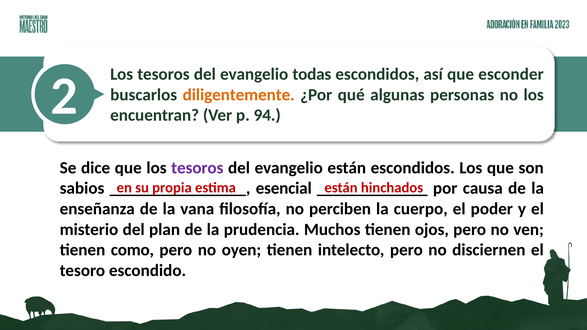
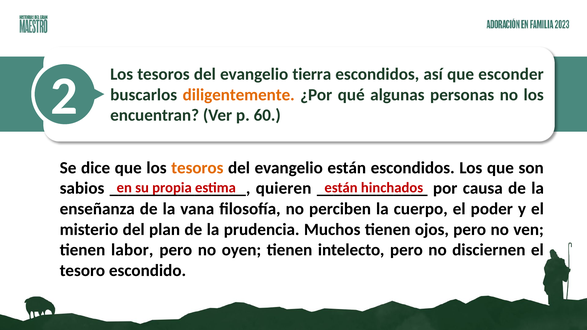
todas: todas -> tierra (312, 74)
94: 94 -> 60 (267, 115)
tesoros colour: purple -> orange (197, 168)
esencial: esencial -> quieren (284, 188)
como: como -> labor (132, 250)
